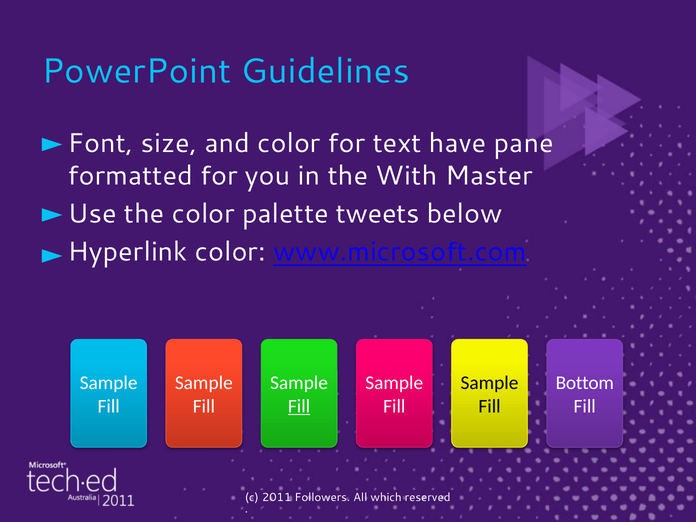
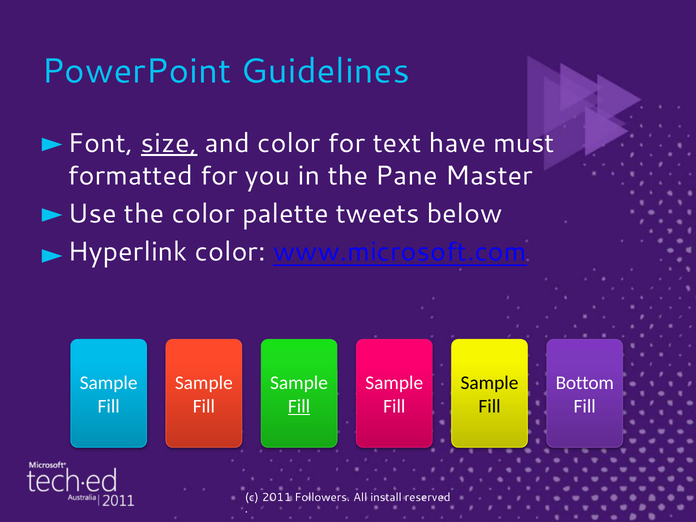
size underline: none -> present (169, 143)
pane: pane -> must (524, 143)
With: With -> Pane (407, 176)
which: which -> install (386, 497)
